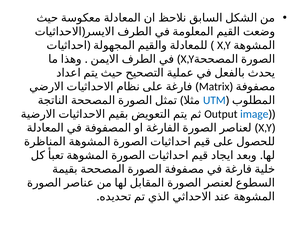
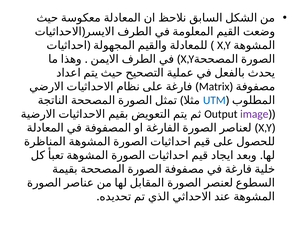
image colour: blue -> purple (254, 114)
